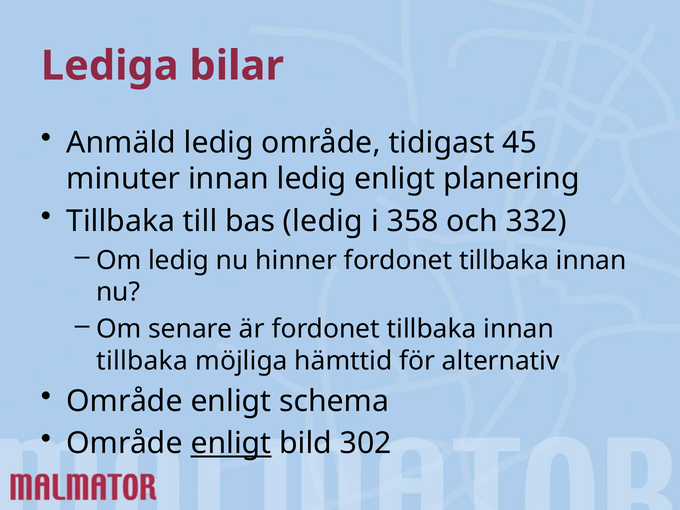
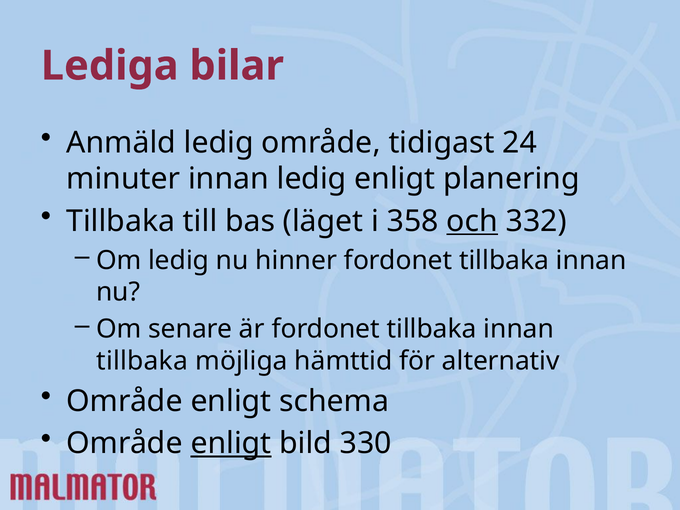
45: 45 -> 24 (520, 143)
bas ledig: ledig -> läget (323, 221)
och underline: none -> present (472, 221)
302: 302 -> 330 (366, 444)
